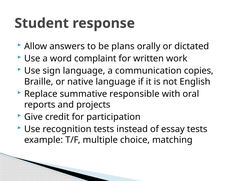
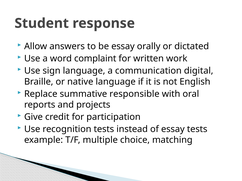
be plans: plans -> essay (123, 46)
copies: copies -> digital (199, 71)
